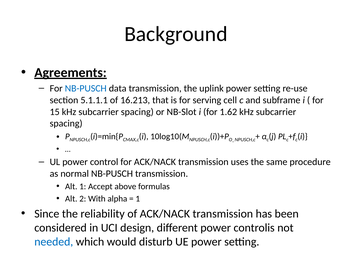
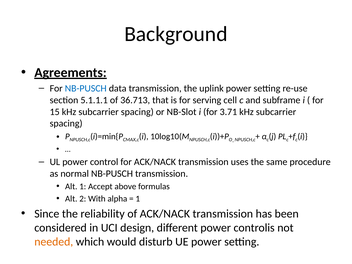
16.213: 16.213 -> 36.713 (135, 100)
1.62: 1.62 -> 3.71 (228, 112)
needed colour: blue -> orange (54, 242)
